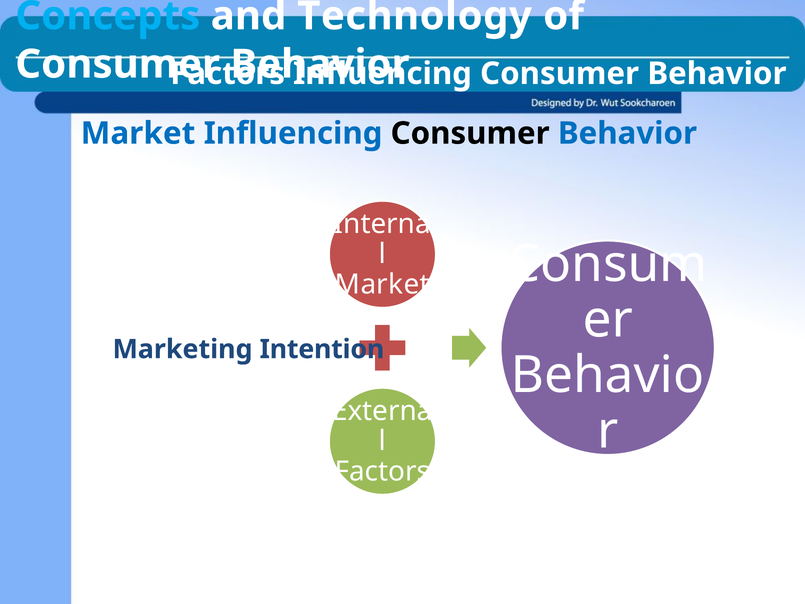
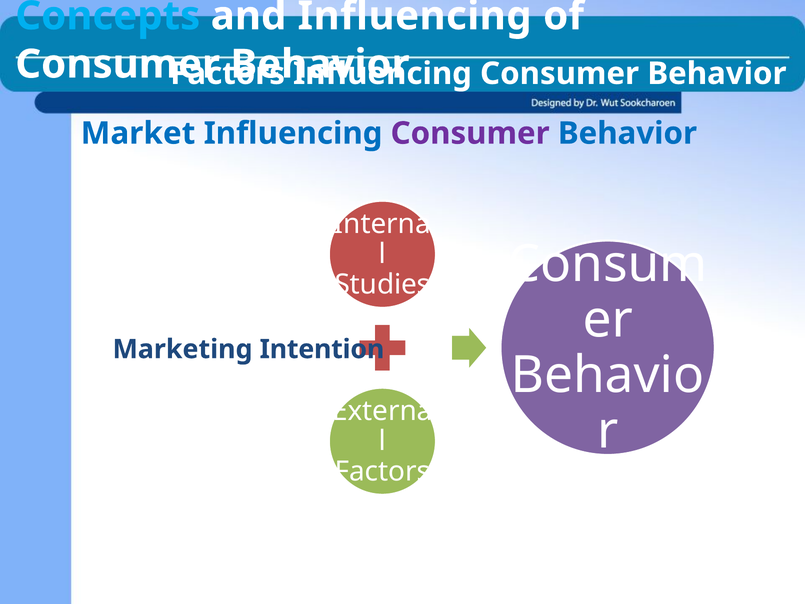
and Technology: Technology -> Influencing (415, 16)
Consumer colour: black -> purple (470, 133)
Market: Market -> Studies (382, 284)
